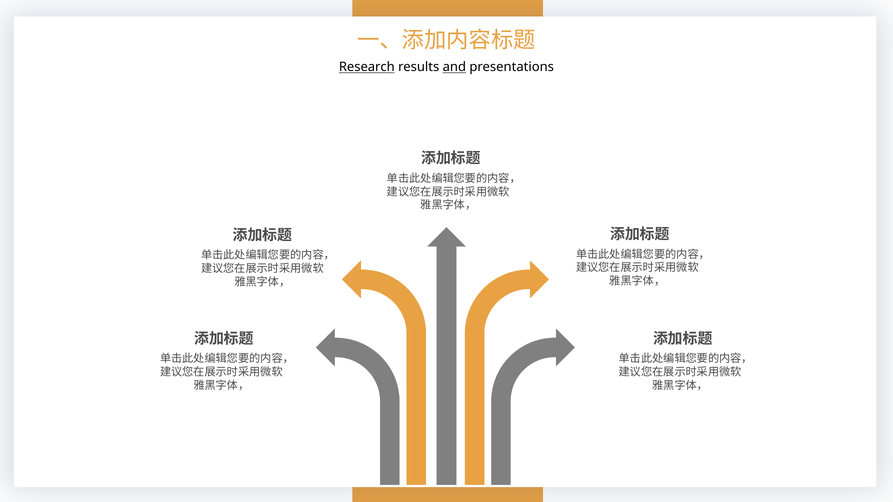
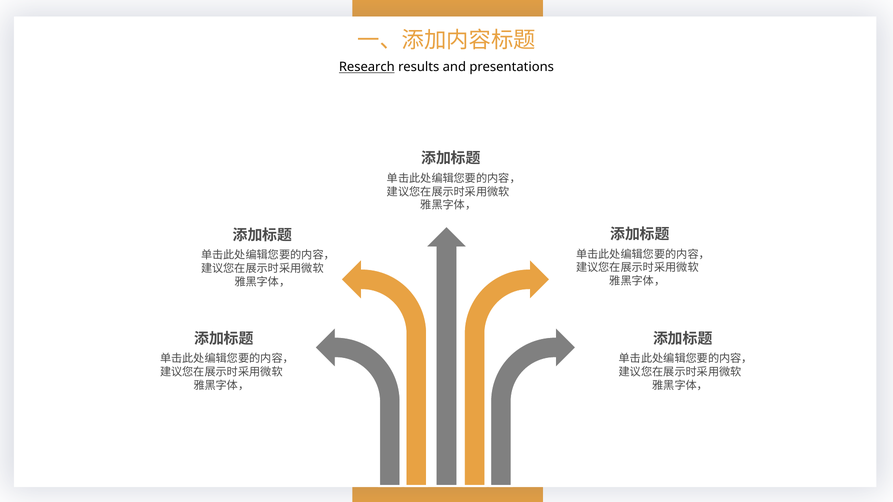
and underline: present -> none (454, 67)
